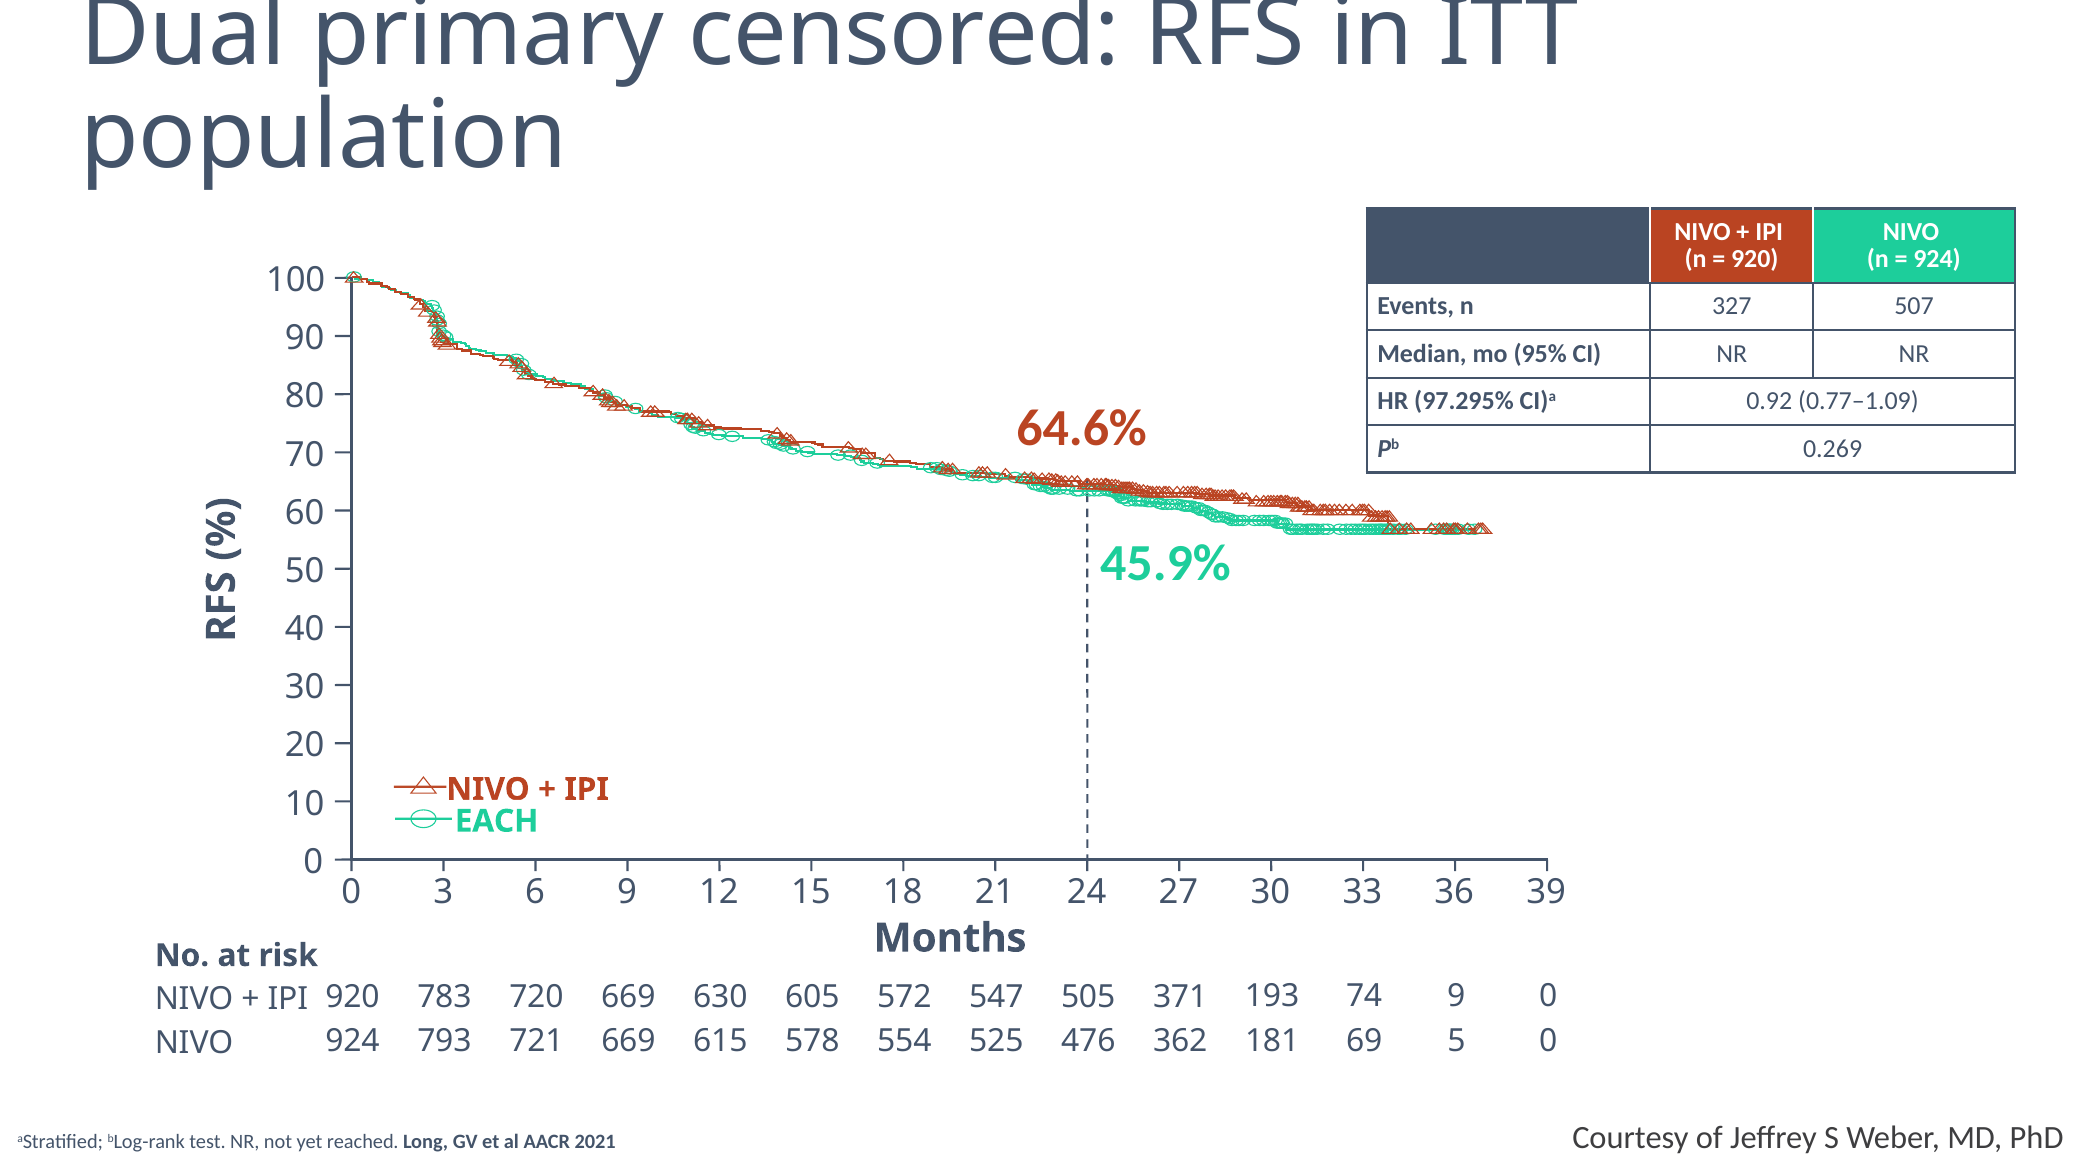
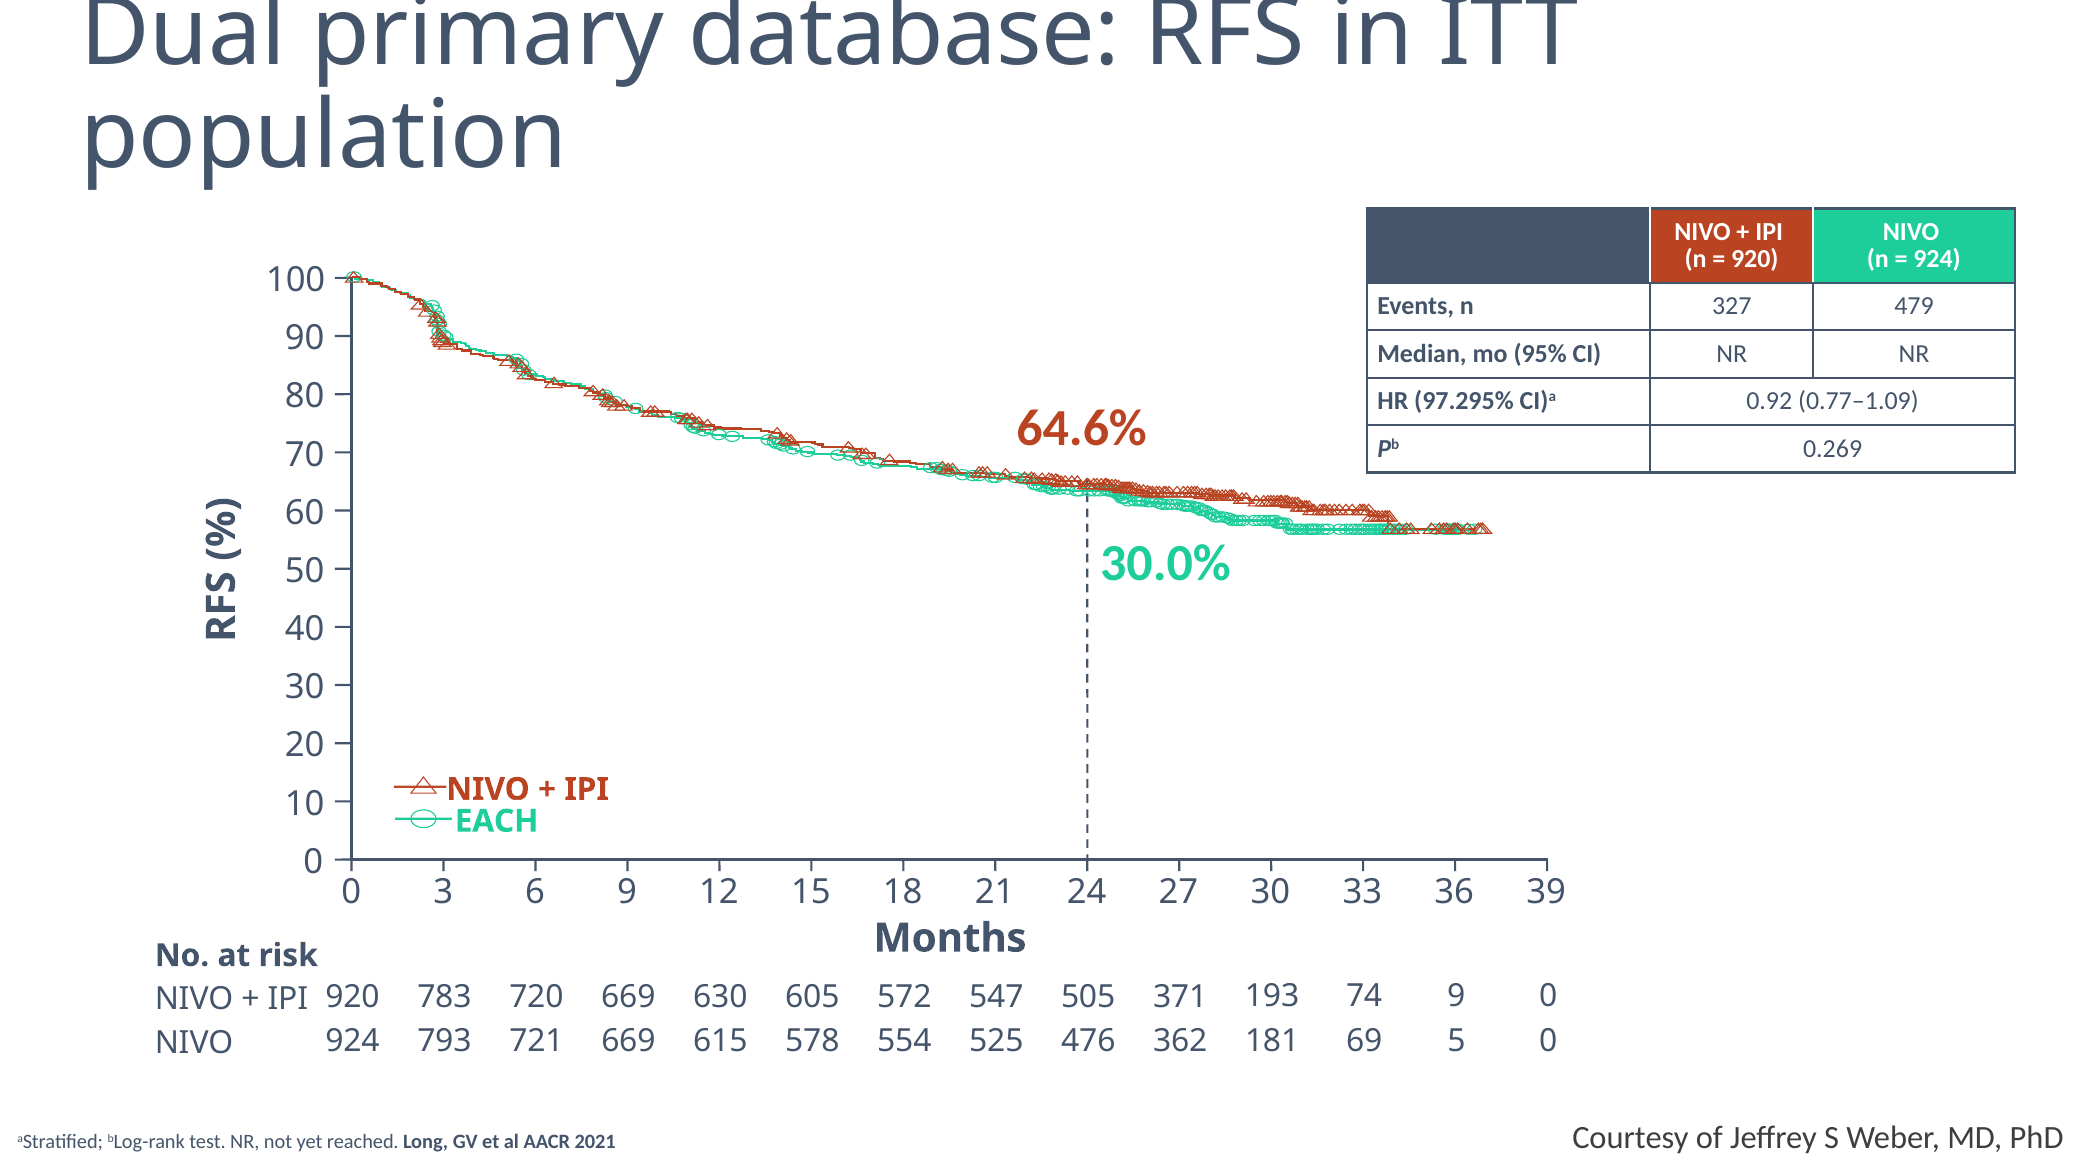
censored: censored -> database (905, 33)
507: 507 -> 479 (1914, 306)
45.9%: 45.9% -> 30.0% (1165, 564)
